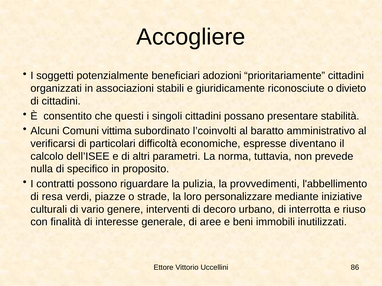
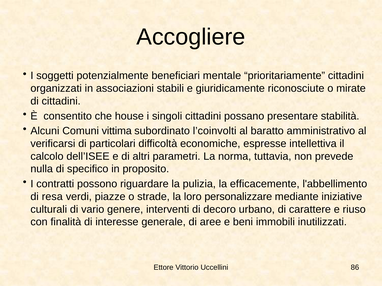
adozioni: adozioni -> mentale (222, 76)
divieto: divieto -> mirate (351, 89)
questi: questi -> house (129, 116)
diventano: diventano -> intellettiva (313, 144)
provvedimenti: provvedimenti -> efficacemente (265, 184)
interrotta: interrotta -> carattere (310, 210)
